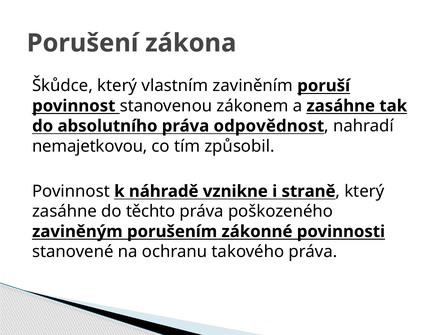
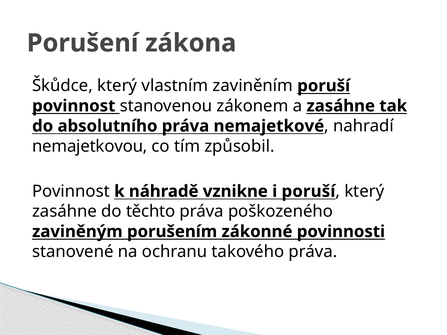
odpovědnost: odpovědnost -> nemajetkové (269, 126)
i straně: straně -> poruší (308, 191)
